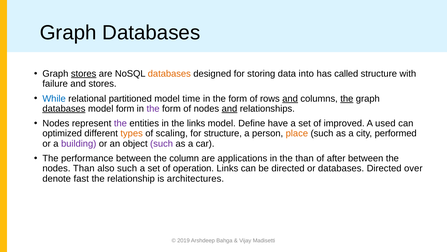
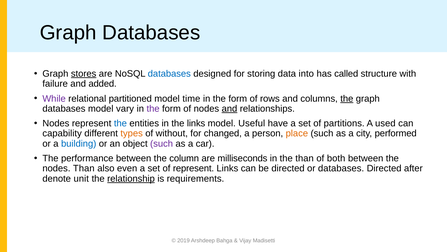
databases colour: orange -> blue (169, 74)
and stores: stores -> added (103, 84)
While colour: blue -> purple (54, 98)
and underline: present -> none (290, 98)
databases underline: present -> none (64, 108)
model form: form -> vary (125, 108)
the colour: purple -> blue (120, 123)
Deﬁne: Deﬁne -> Useful (252, 123)
improved: improved -> partitions (344, 123)
optimized: optimized -> capability (62, 133)
scaling: scaling -> without (172, 133)
for structure: structure -> changed (223, 133)
building colour: purple -> blue (79, 143)
applications: applications -> milliseconds (242, 158)
after: after -> both (336, 158)
also such: such -> even (127, 168)
of operation: operation -> represent (193, 168)
over: over -> after (413, 168)
fast: fast -> unit (81, 178)
relationship underline: none -> present (131, 178)
architectures: architectures -> requirements (195, 178)
